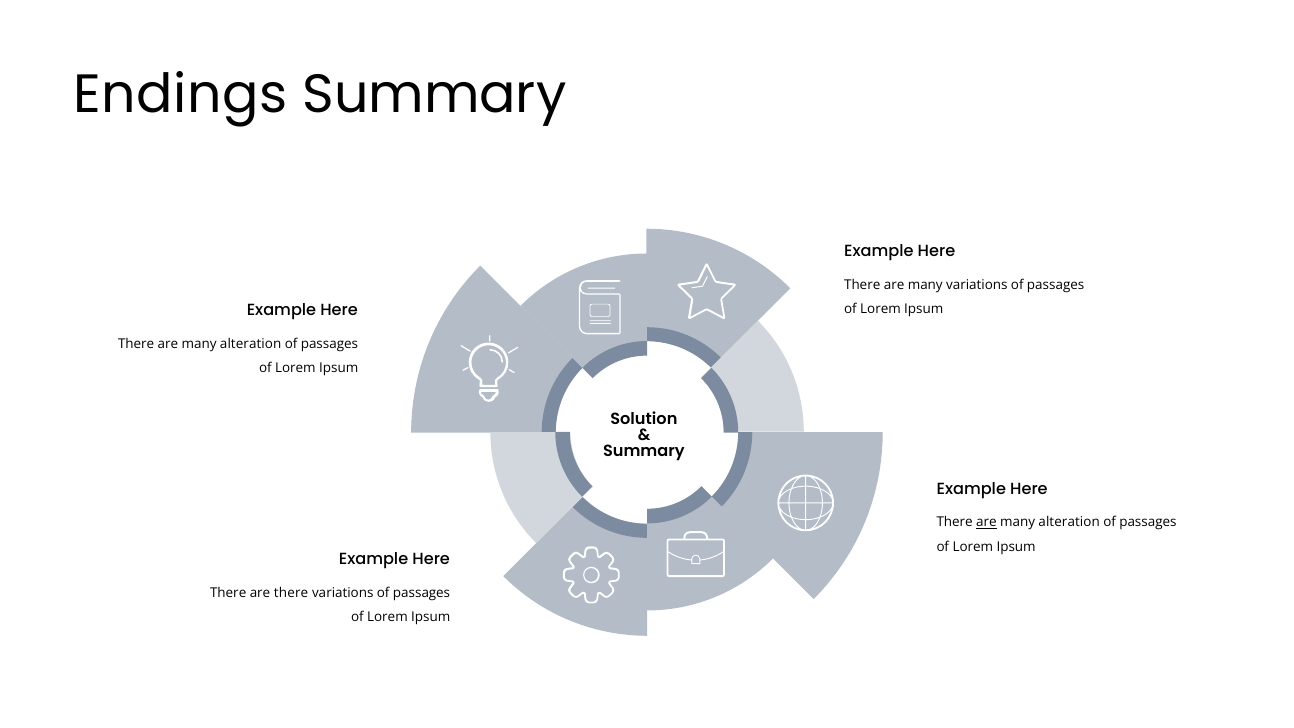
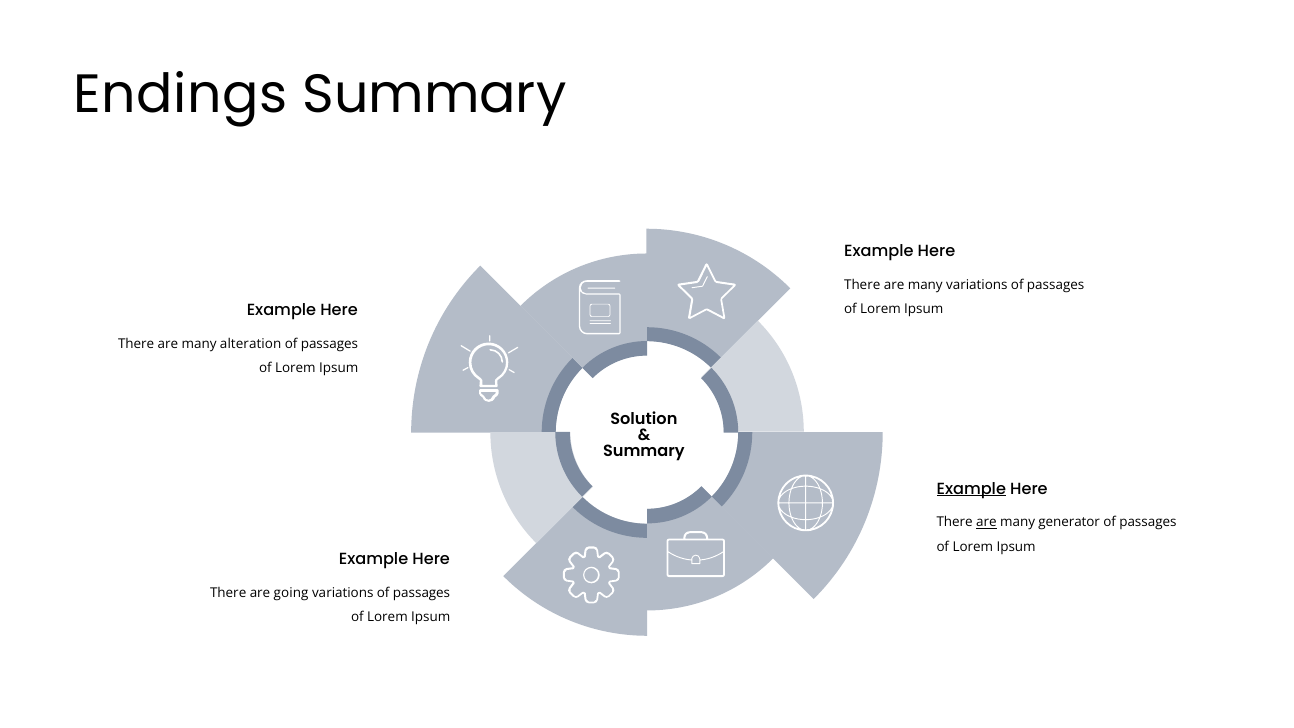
Example underline: none -> present (971, 489)
alteration: alteration -> generator (1069, 522)
are there: there -> going (291, 593)
